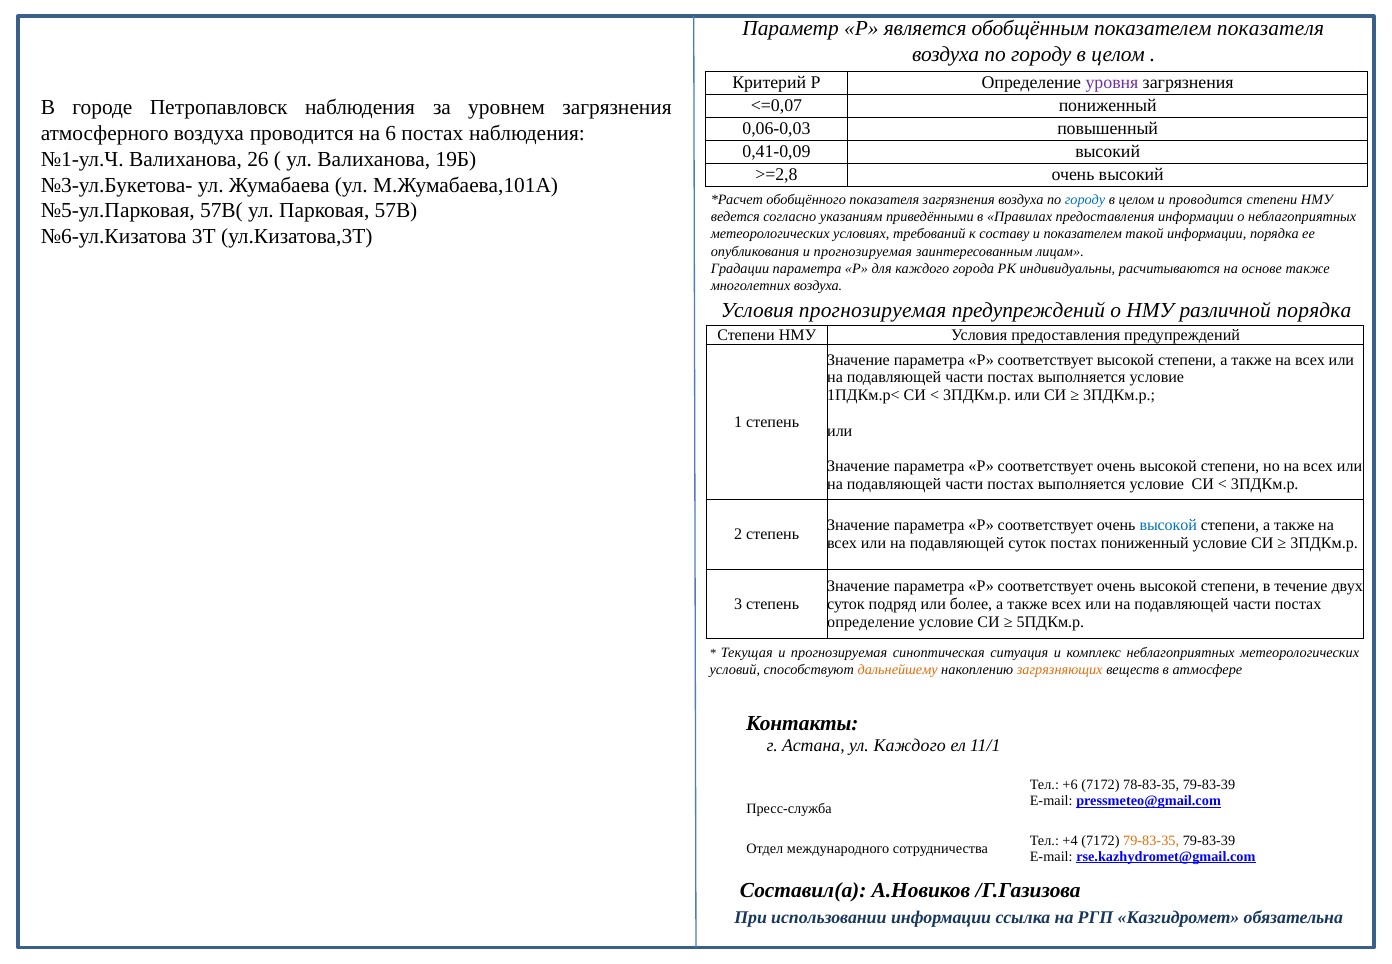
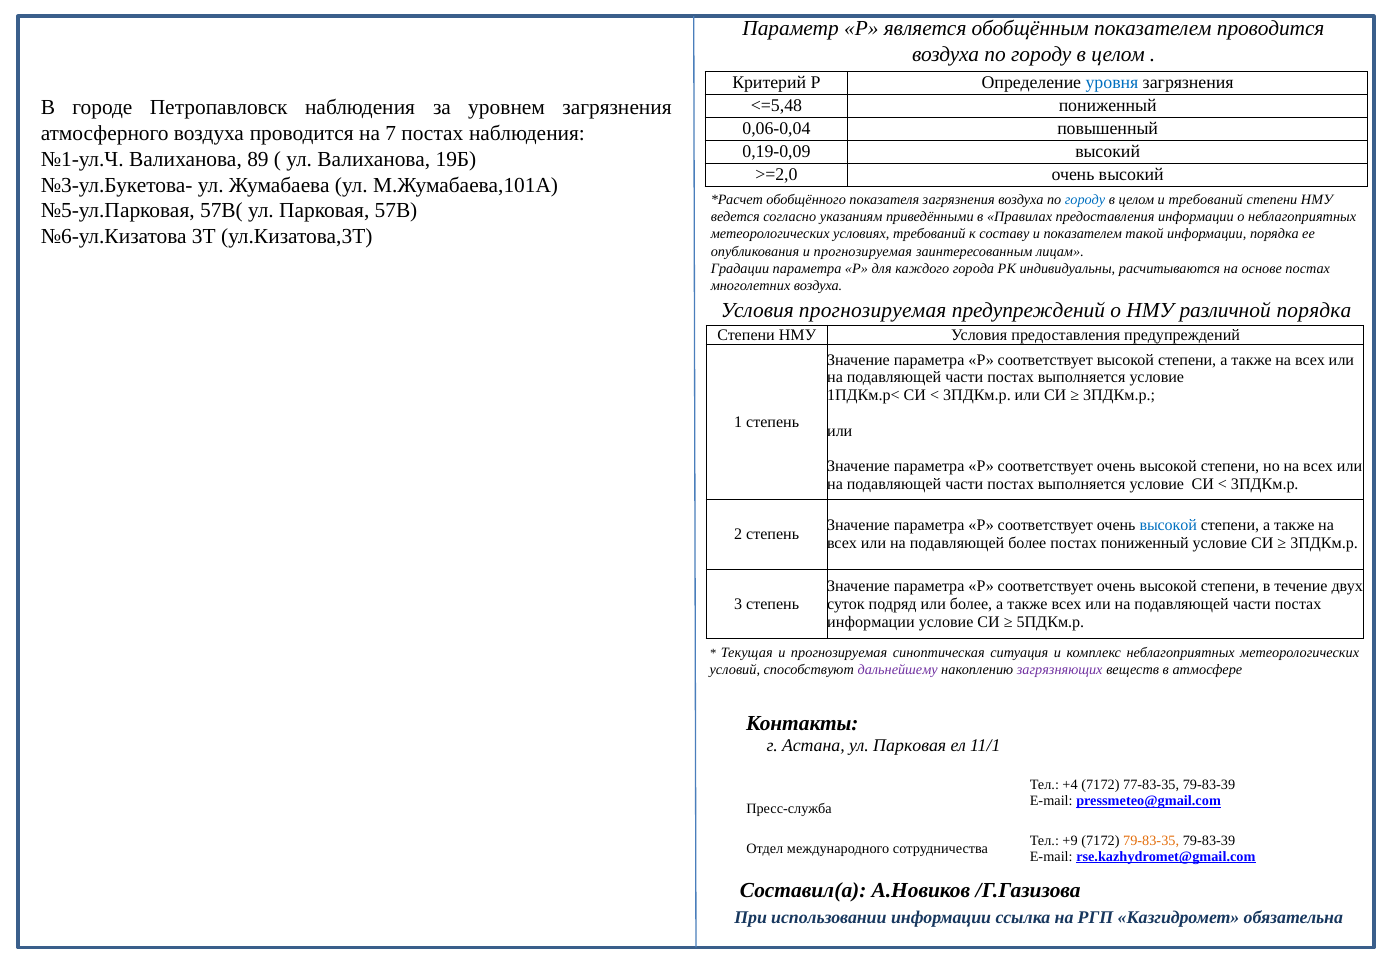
показателем показателя: показателя -> проводится (1271, 29)
уровня colour: purple -> blue (1112, 83)
<=0,07: <=0,07 -> <=5,48 (777, 106)
0,06-0,03: 0,06-0,03 -> 0,06-0,04 (776, 129)
6: 6 -> 7 (391, 134)
0,41-0,09: 0,41-0,09 -> 0,19-0,09 (776, 152)
26: 26 -> 89 (258, 159)
>=2,8: >=2,8 -> >=2,0 (776, 175)
и проводится: проводится -> требований (1206, 200)
основе также: также -> постах (1308, 268)
подавляющей суток: суток -> более (1027, 543)
определение: определение -> информации (871, 622)
дальнейшему colour: orange -> purple (898, 670)
загрязняющих colour: orange -> purple (1060, 670)
Астана ул Каждого: Каждого -> Парковая (910, 745)
+6: +6 -> +4 (1070, 785)
78-83-35: 78-83-35 -> 77-83-35 (1151, 785)
+4: +4 -> +9 (1070, 840)
